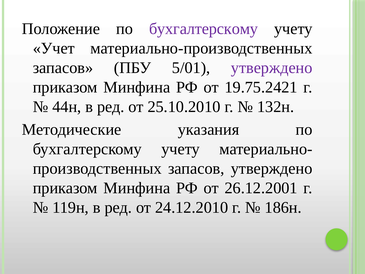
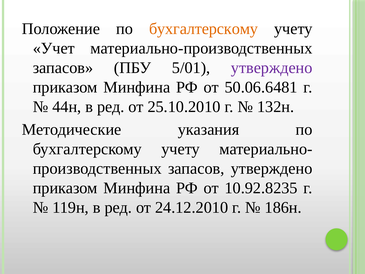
бухгалтерскому colour: purple -> orange (204, 29)
19.75.2421: 19.75.2421 -> 50.06.6481 (261, 87)
26.12.2001: 26.12.2001 -> 10.92.8235 (261, 188)
